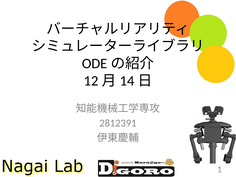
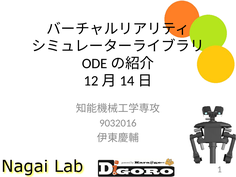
2812391: 2812391 -> 9032016 (118, 123)
